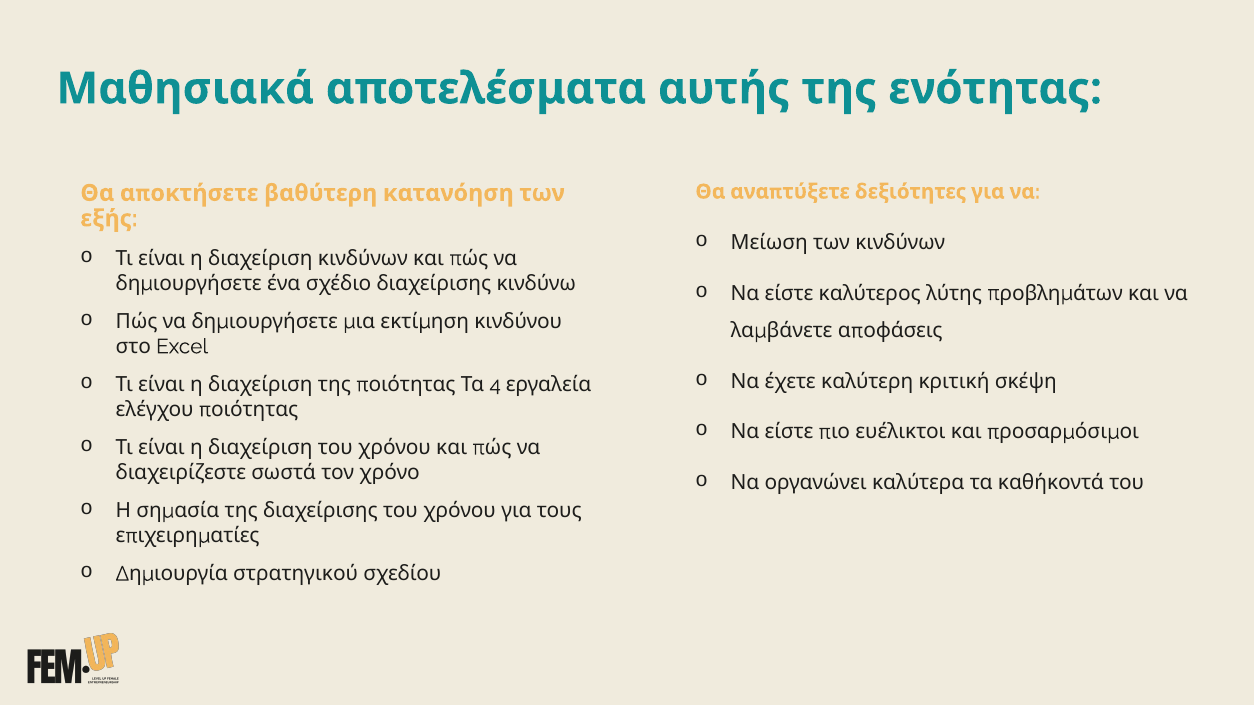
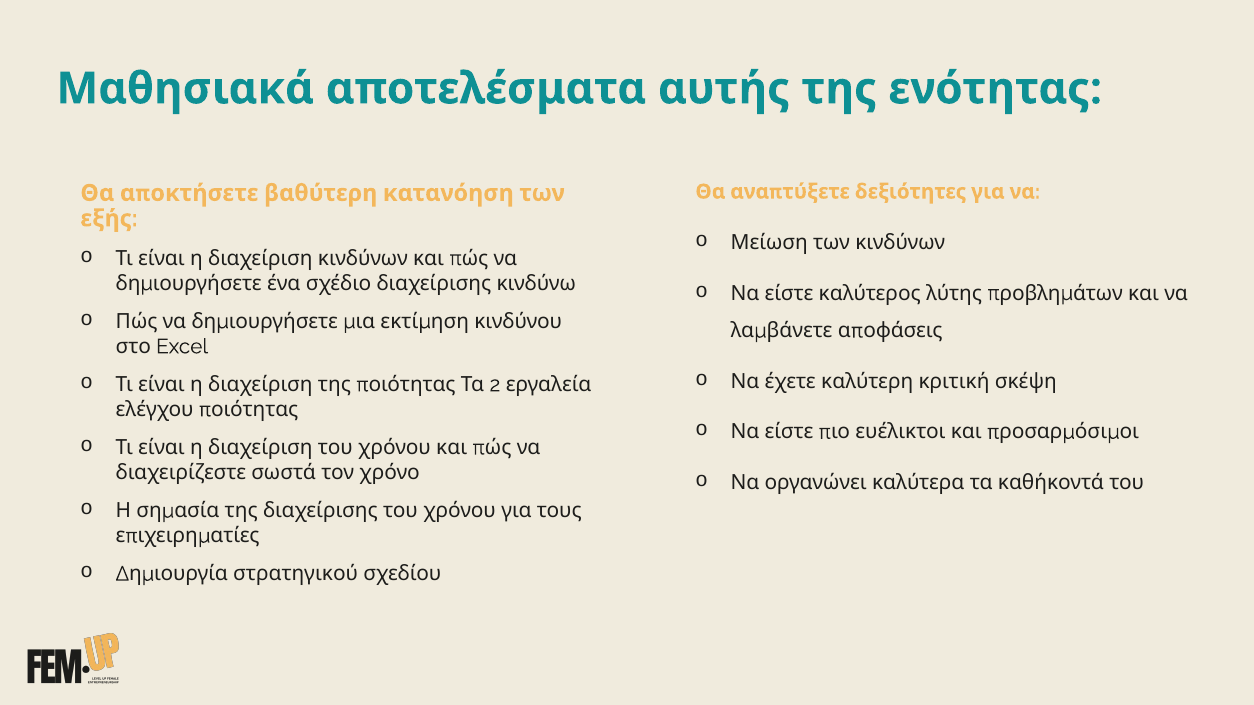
4: 4 -> 2 (495, 385)
